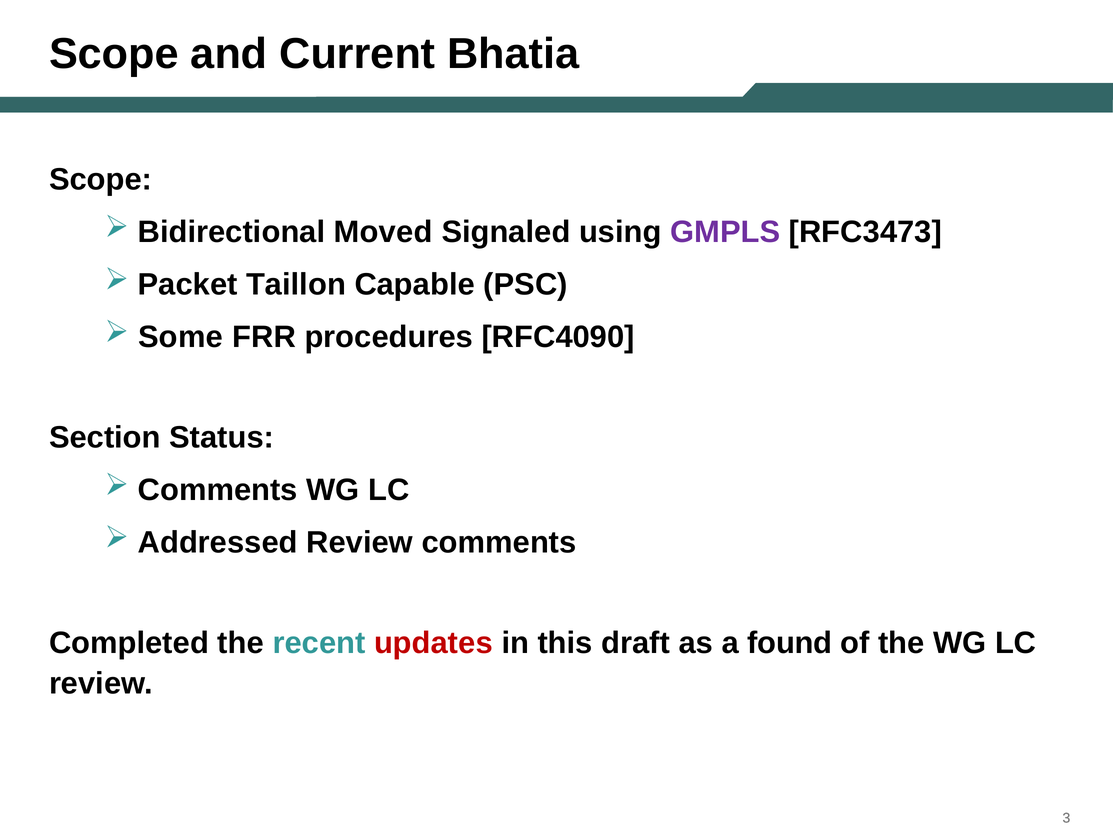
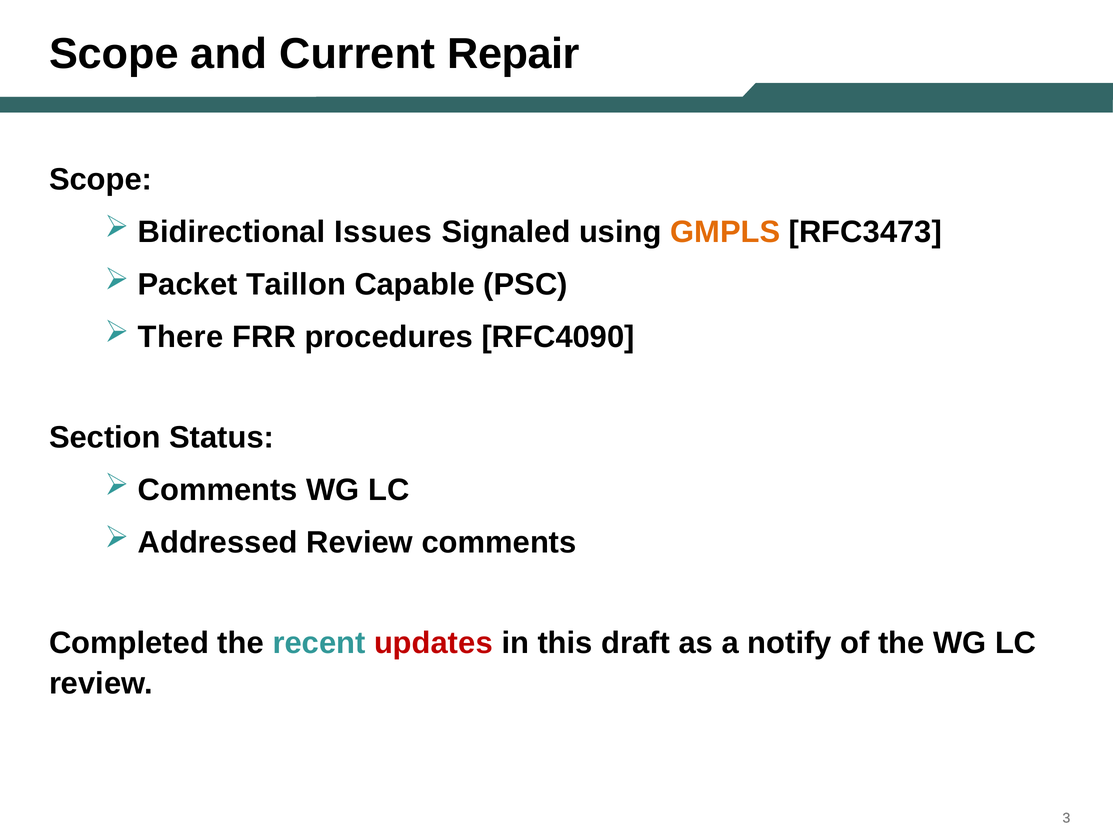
Bhatia: Bhatia -> Repair (513, 54)
Moved: Moved -> Issues (383, 232)
GMPLS colour: purple -> orange (725, 232)
Some: Some -> There (181, 337)
found: found -> notify (790, 643)
